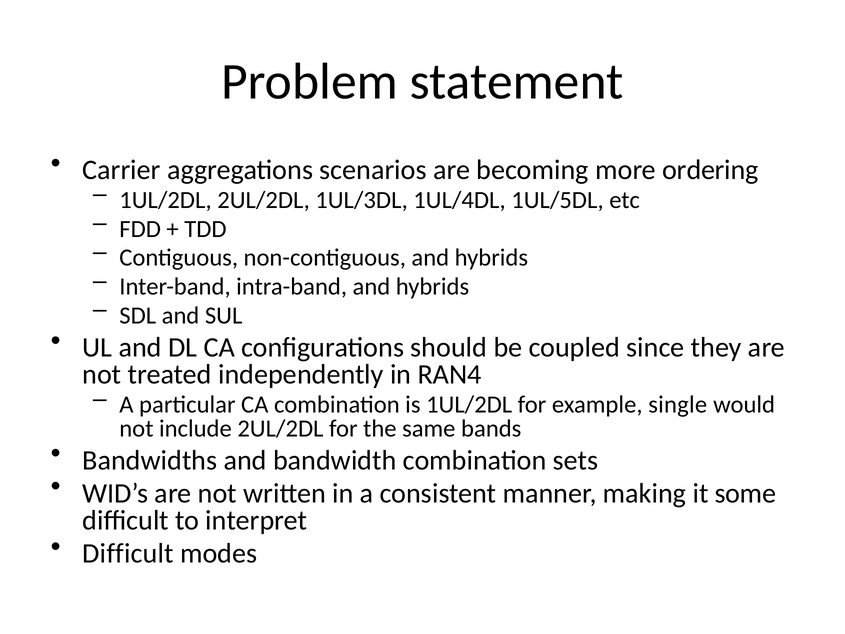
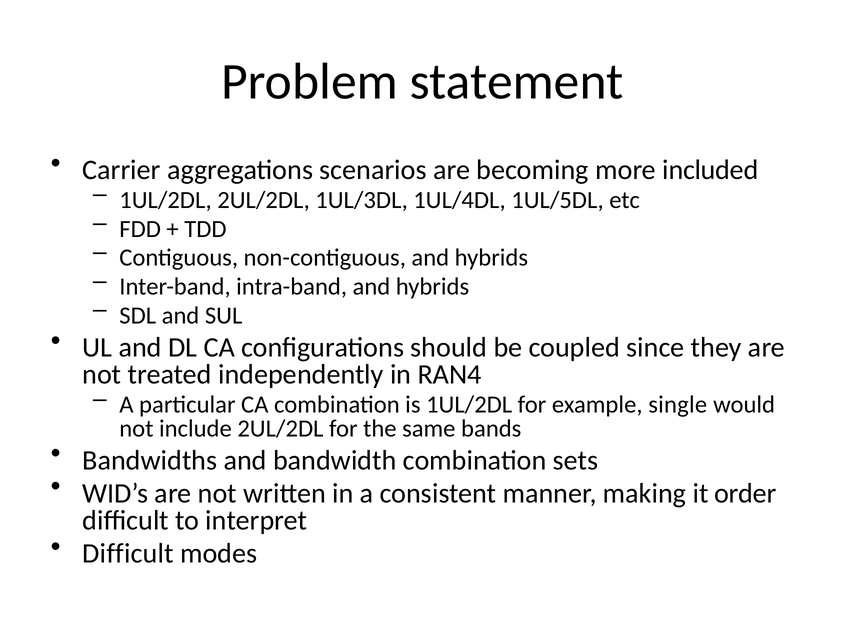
ordering: ordering -> included (710, 170)
some: some -> order (745, 493)
